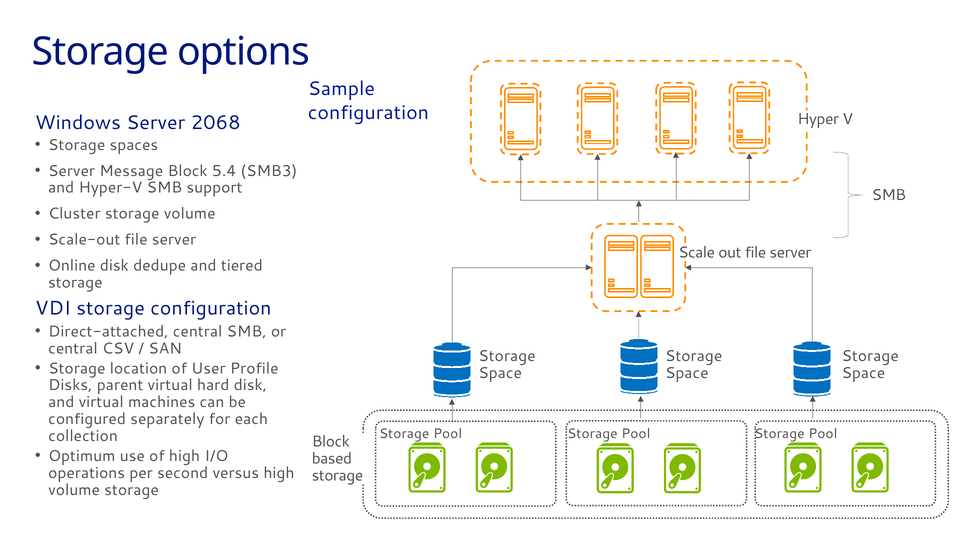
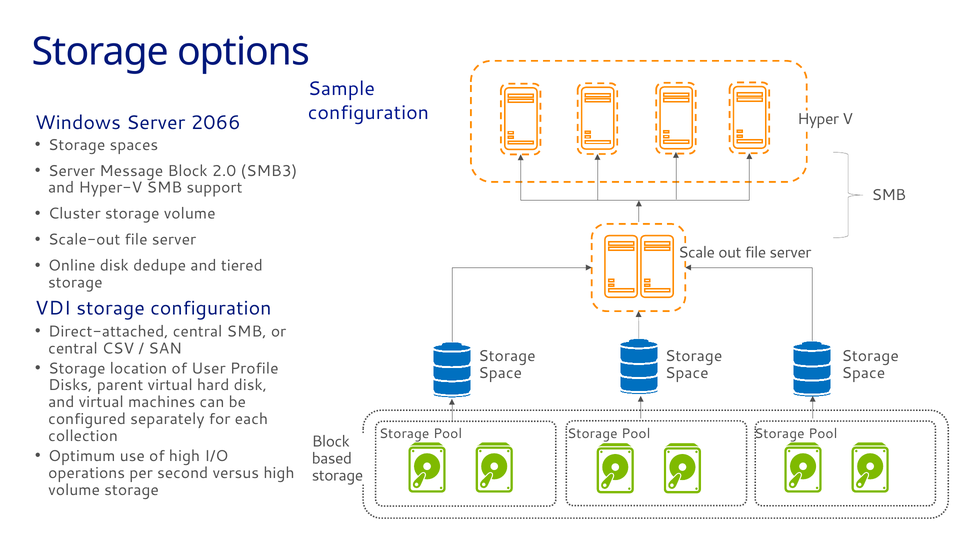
2068: 2068 -> 2066 (216, 123)
5.4: 5.4 -> 2.0 (224, 171)
